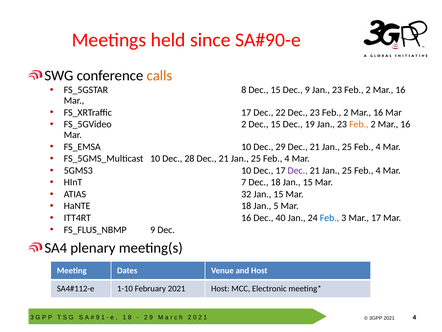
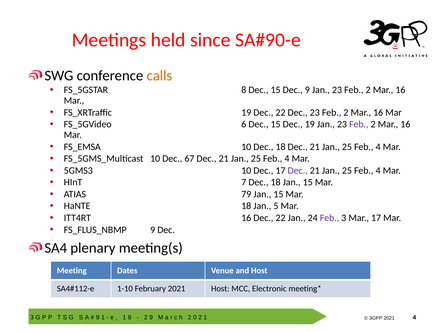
FS_XRTraffic 17: 17 -> 19 (246, 112)
FS_5GVideo 2: 2 -> 6 (244, 124)
Feb colour: orange -> purple (359, 124)
10 Dec 29: 29 -> 18 (280, 147)
28: 28 -> 67 (189, 158)
32: 32 -> 79 (246, 194)
16 Dec 40: 40 -> 22 (280, 218)
Feb colour: blue -> purple (330, 218)
